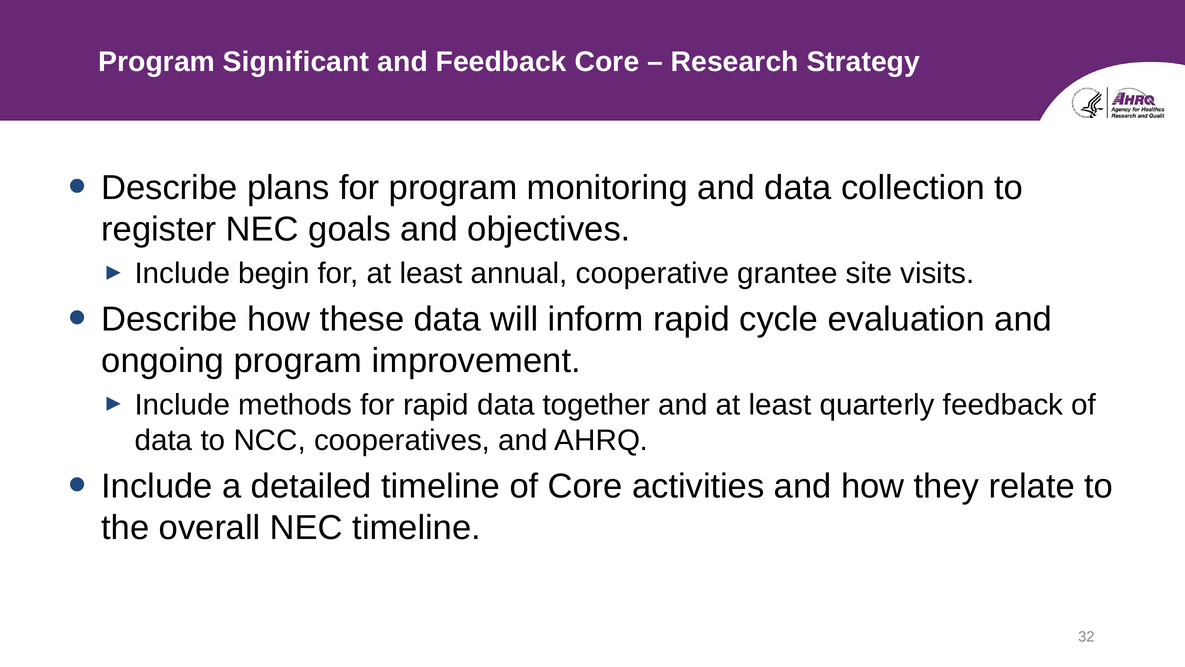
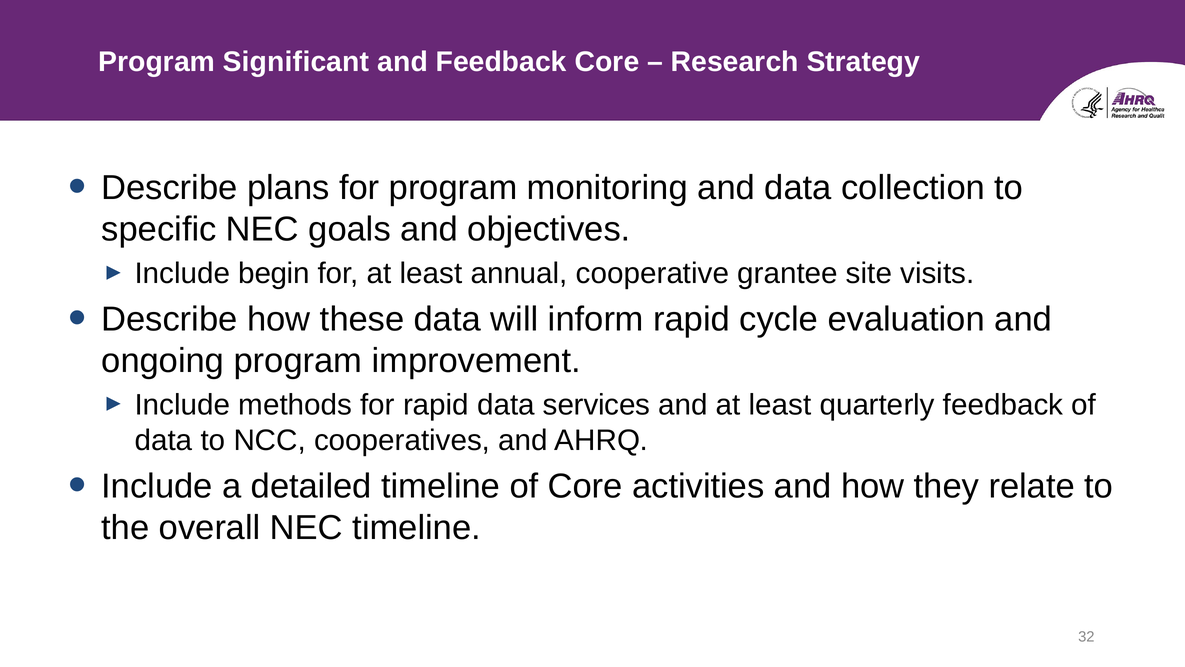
register: register -> specific (159, 229)
together: together -> services (597, 405)
